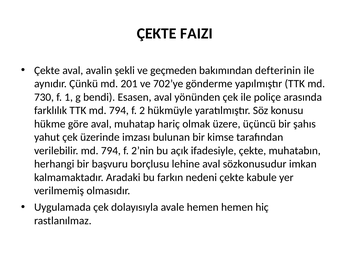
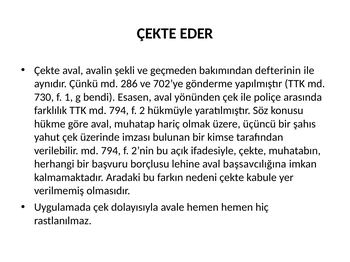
FAIZI: FAIZI -> EDER (197, 33)
201: 201 -> 286 (129, 84)
sözkonusudur: sözkonusudur -> başsavcılığına (255, 164)
